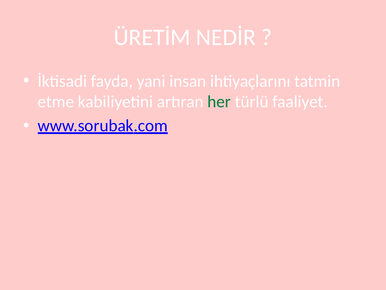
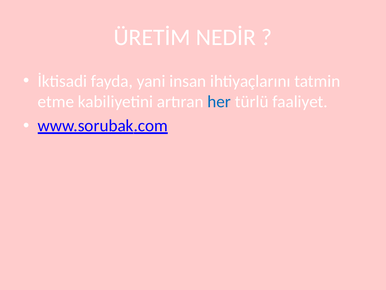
her colour: green -> blue (219, 102)
